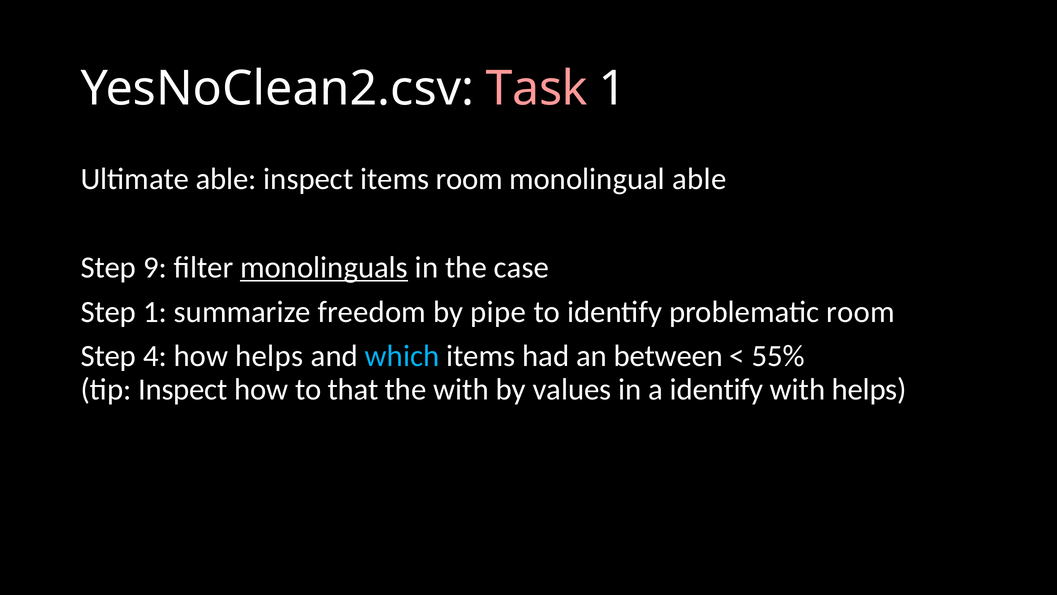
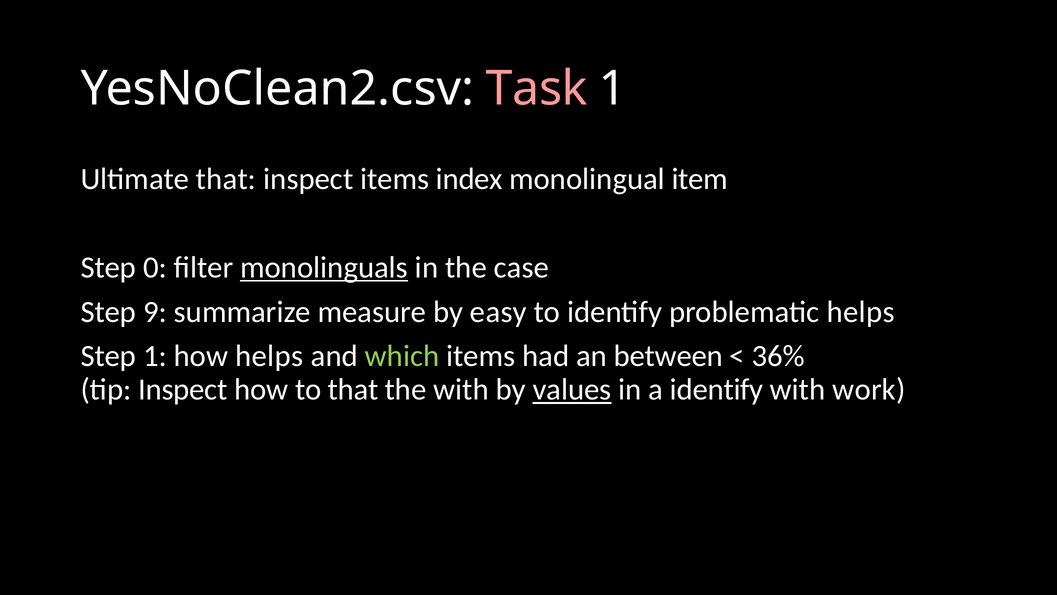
Ultimate able: able -> that (226, 179)
items room: room -> index (469, 179)
monolingual able: able -> item (700, 179)
9: 9 -> 0 (155, 267)
Step 1: 1 -> 9 (155, 312)
freedom: freedom -> measure (372, 312)
pipe: pipe -> easy (498, 312)
problematic room: room -> helps (861, 312)
Step 4: 4 -> 1 (155, 356)
which colour: light blue -> light green (402, 356)
55%: 55% -> 36% (778, 356)
values underline: none -> present (572, 389)
with helps: helps -> work (869, 389)
